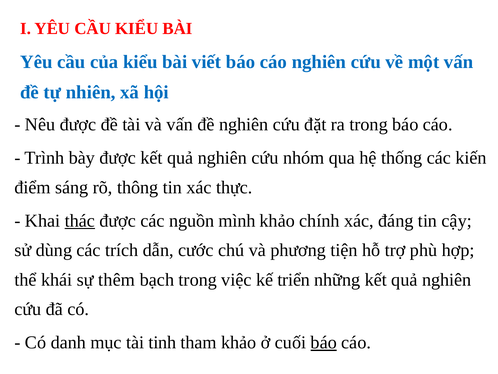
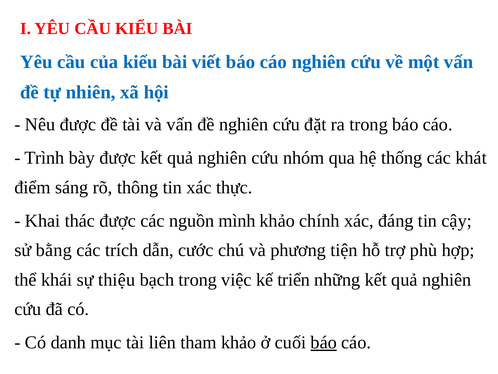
kiến: kiến -> khát (471, 158)
thác underline: present -> none (80, 220)
dùng: dùng -> bằng (54, 250)
thêm: thêm -> thiệu (117, 279)
tinh: tinh -> liên (162, 342)
